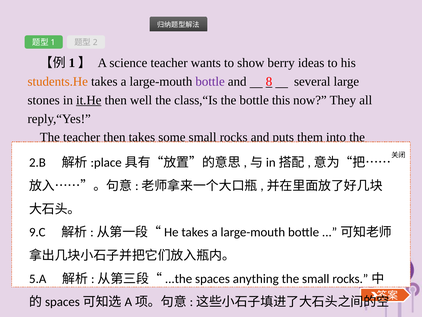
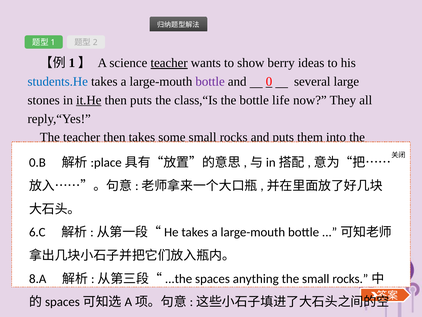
teacher underline: none -> present (169, 63)
students.He colour: orange -> blue (58, 81)
8: 8 -> 0 (269, 81)
then well: well -> puts (141, 100)
bottle this: this -> life (281, 100)
2.B: 2.B -> 0.B (37, 162)
9.C: 9.C -> 6.C (37, 232)
5.A: 5.A -> 8.A (38, 278)
